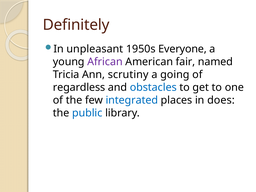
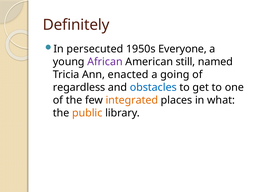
unpleasant: unpleasant -> persecuted (95, 49)
fair: fair -> still (185, 62)
scrutiny: scrutiny -> enacted (128, 75)
integrated colour: blue -> orange (132, 100)
does: does -> what (221, 100)
public colour: blue -> orange (87, 113)
